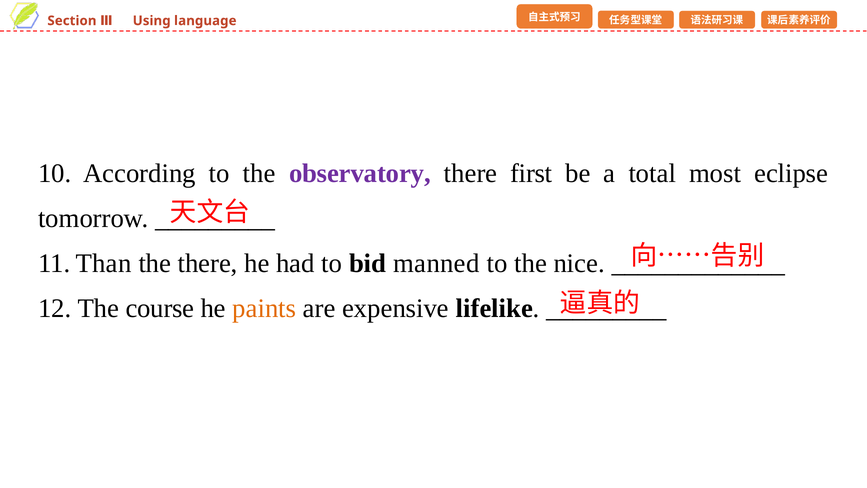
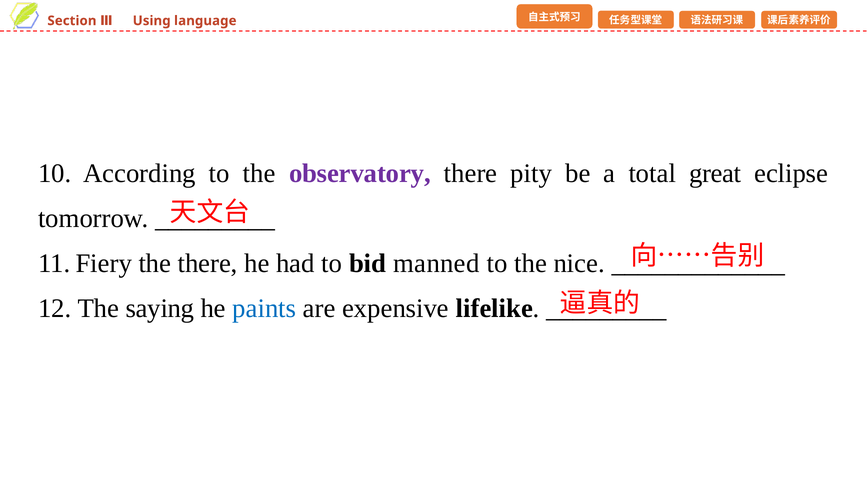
first: first -> pity (531, 173)
most: most -> great (715, 173)
Than: Than -> Fiery (104, 263)
course: course -> saying (160, 308)
paints colour: orange -> blue (264, 308)
